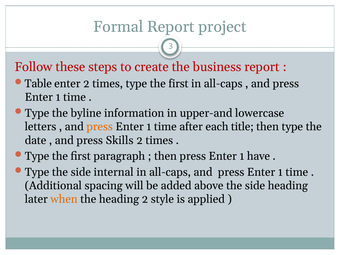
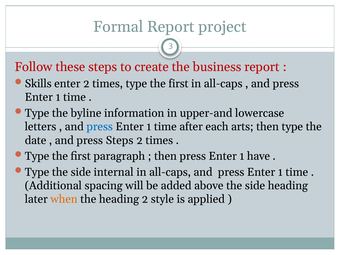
Table: Table -> Skills (38, 84)
press colour: orange -> blue (100, 127)
title: title -> arts (242, 127)
press Skills: Skills -> Steps (120, 140)
